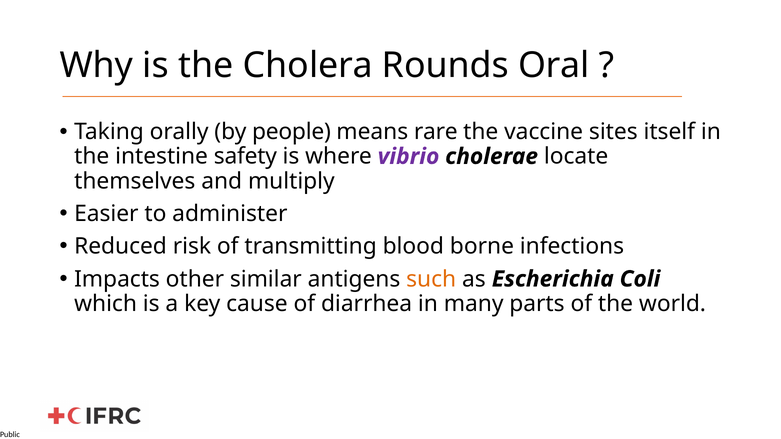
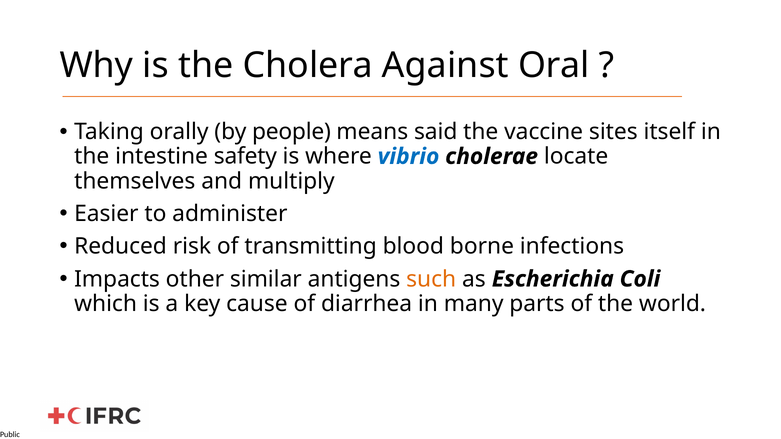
Rounds: Rounds -> Against (445, 66)
rare: rare -> said (436, 132)
vibrio colour: purple -> blue (409, 157)
